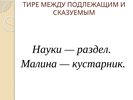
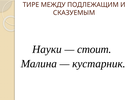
раздел: раздел -> стоит (94, 49)
